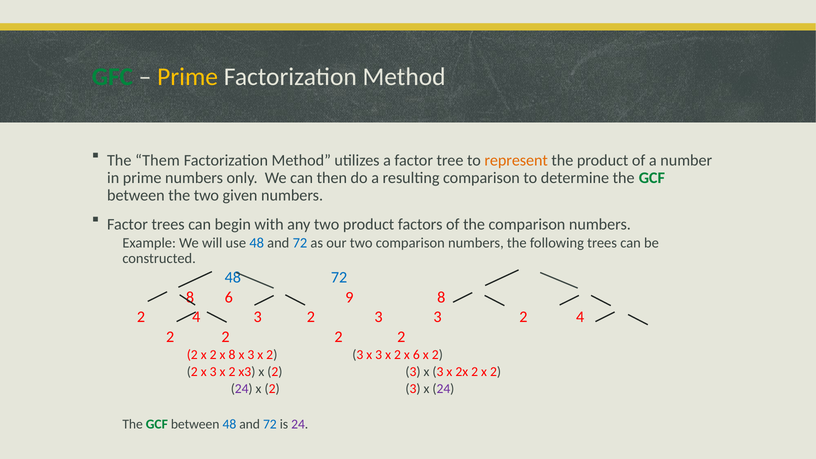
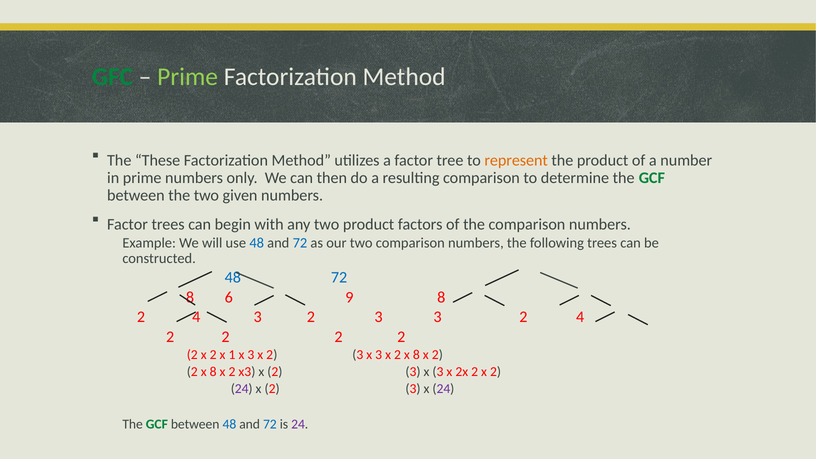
Prime colour: yellow -> light green (188, 77)
Them: Them -> These (158, 160)
x 8: 8 -> 1 (232, 355)
x 2 x 6: 6 -> 8 (416, 355)
3: 3 -> 8 (213, 372)
